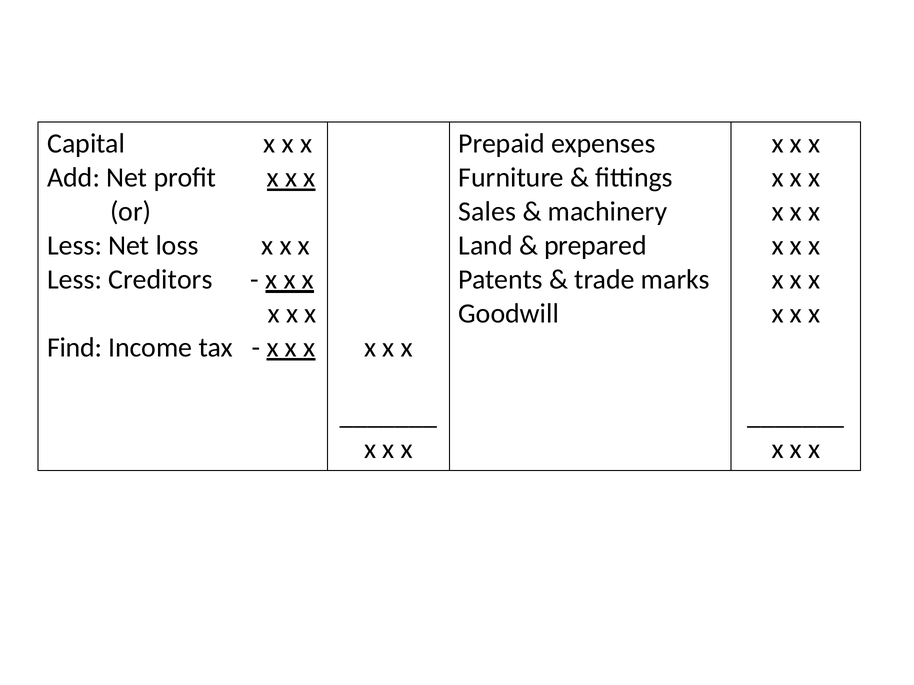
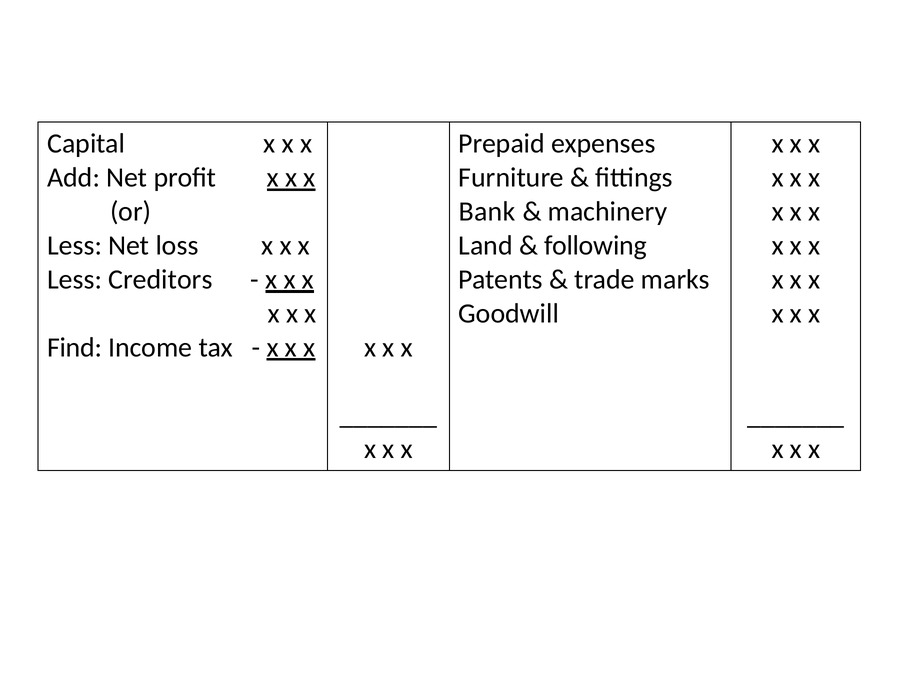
Sales: Sales -> Bank (487, 212)
prepared: prepared -> following (595, 246)
